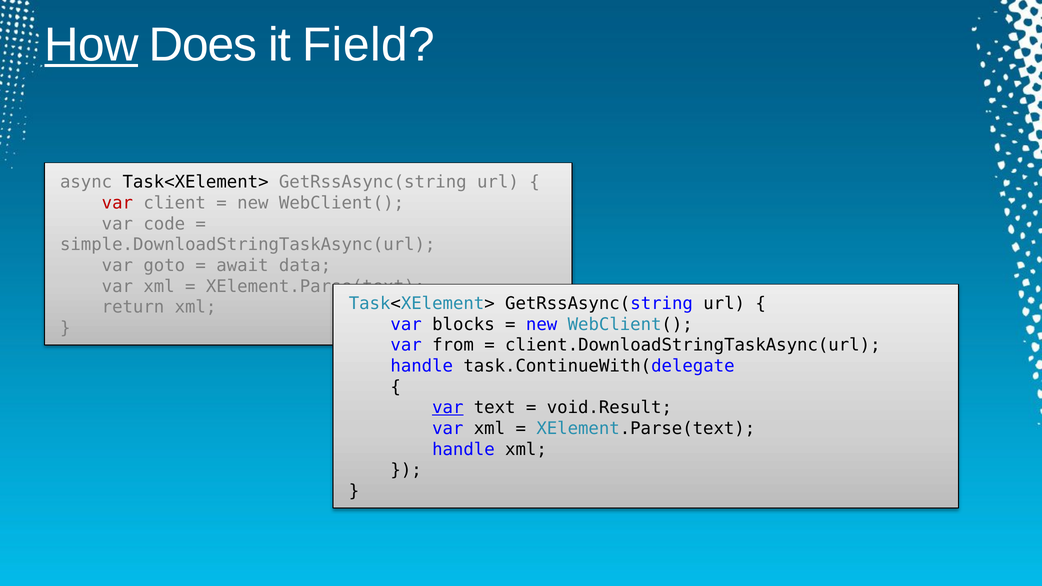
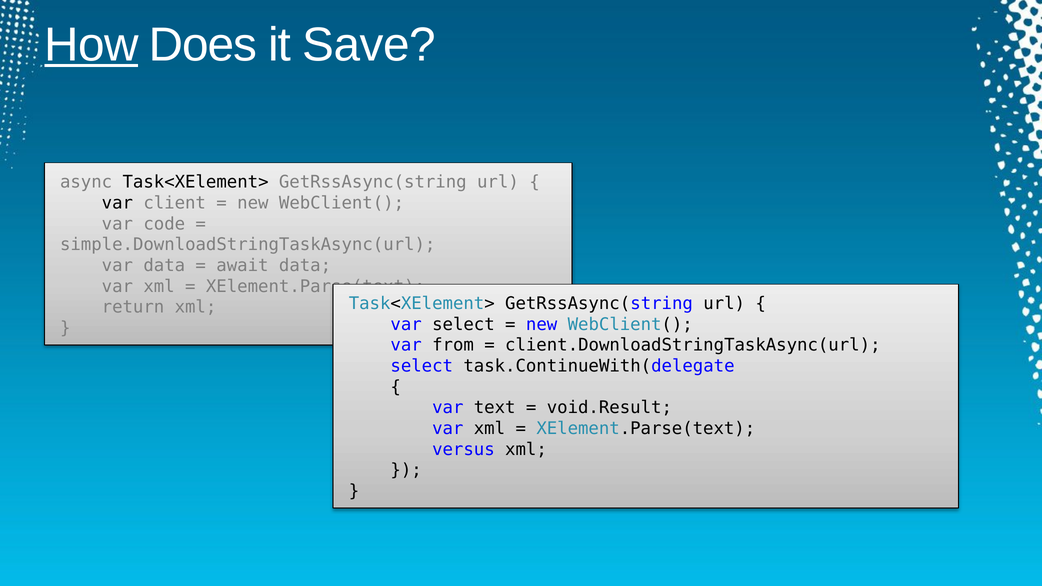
Field: Field -> Save (369, 45)
var colour: red -> black (117, 203)
var goto: goto -> data (164, 266)
var blocks: blocks -> select (463, 325)
handle: handle -> select (422, 366)
var underline: present -> none (448, 408)
handle: handle -> versus (463, 450)
